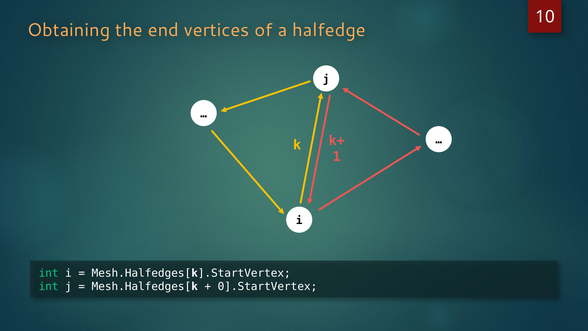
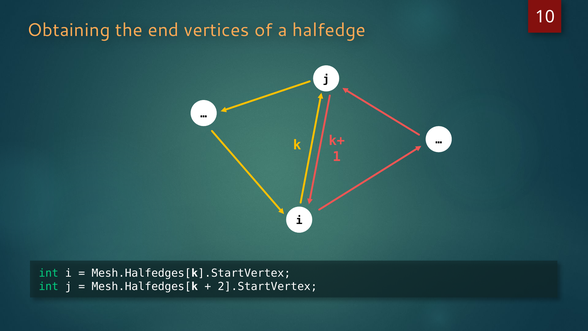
0].StartVertex: 0].StartVertex -> 2].StartVertex (267, 286)
